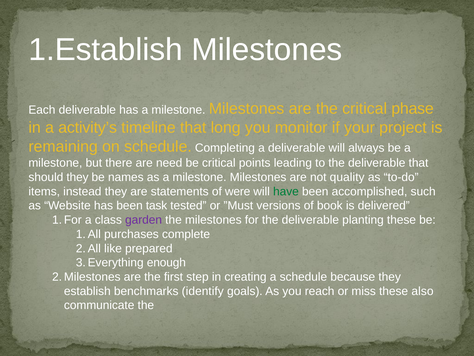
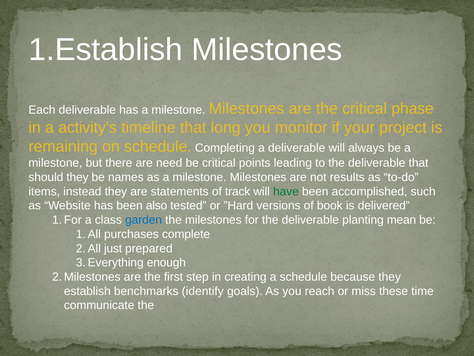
quality: quality -> results (347, 177)
were: were -> track (238, 191)
task: task -> also (157, 205)
”Must: ”Must -> ”Hard (238, 205)
garden colour: purple -> blue (144, 220)
planting these: these -> mean (402, 220)
like: like -> just (113, 248)
also: also -> time (423, 291)
